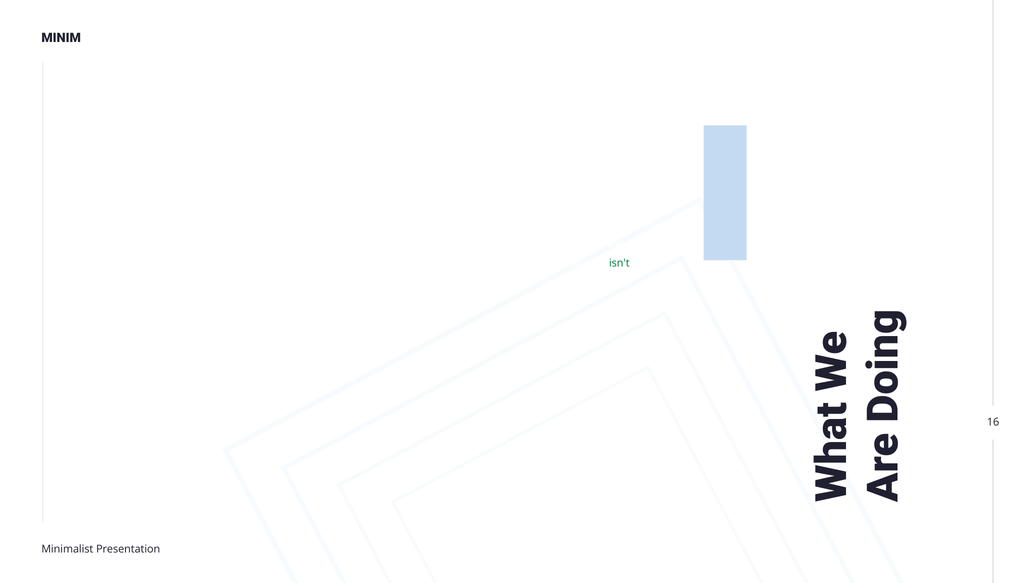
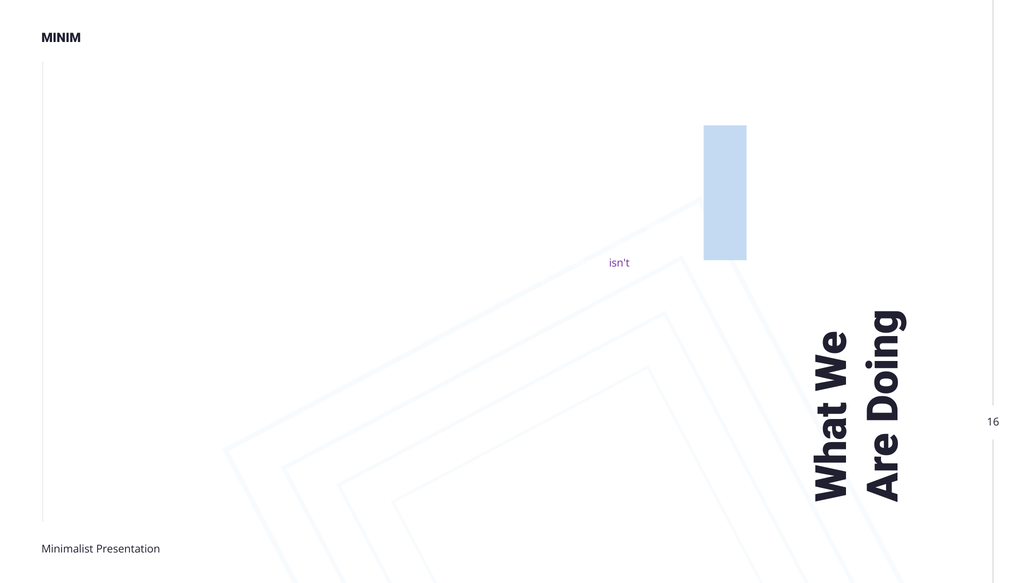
isn't colour: green -> purple (619, 263)
